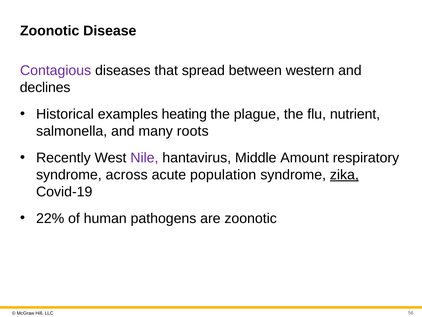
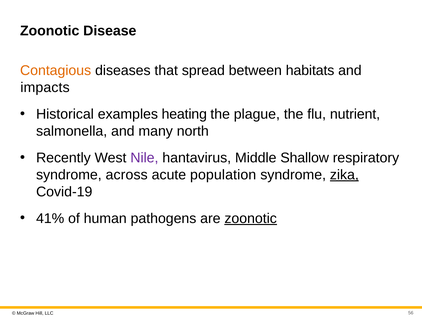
Contagious colour: purple -> orange (56, 70)
western: western -> habitats (310, 70)
declines: declines -> impacts (45, 87)
roots: roots -> north (193, 131)
Amount: Amount -> Shallow (305, 158)
22%: 22% -> 41% (50, 218)
zoonotic underline: none -> present (251, 218)
